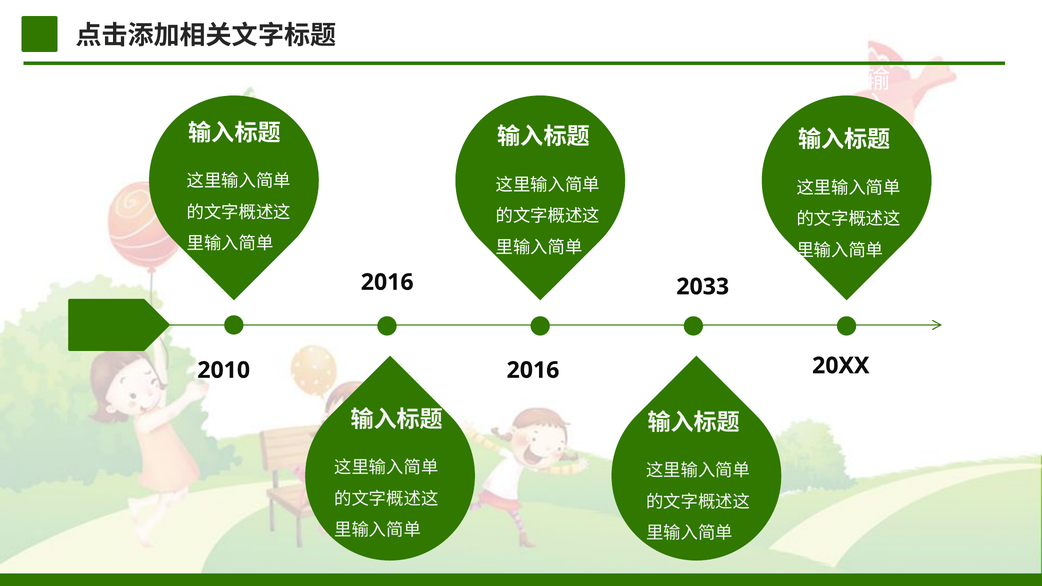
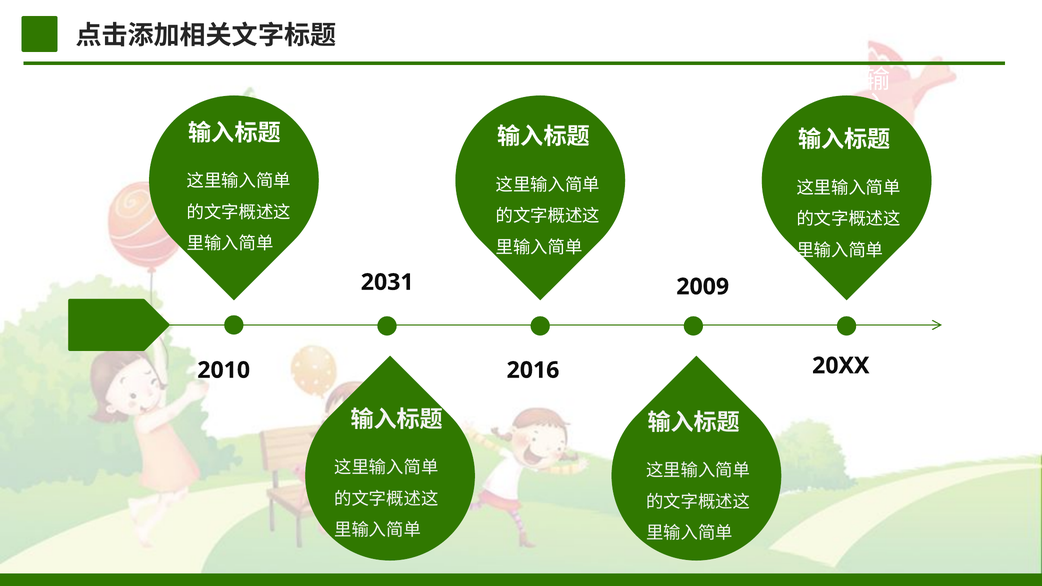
2016: 2016 -> 2031 (387, 282)
2033: 2033 -> 2009 (703, 287)
